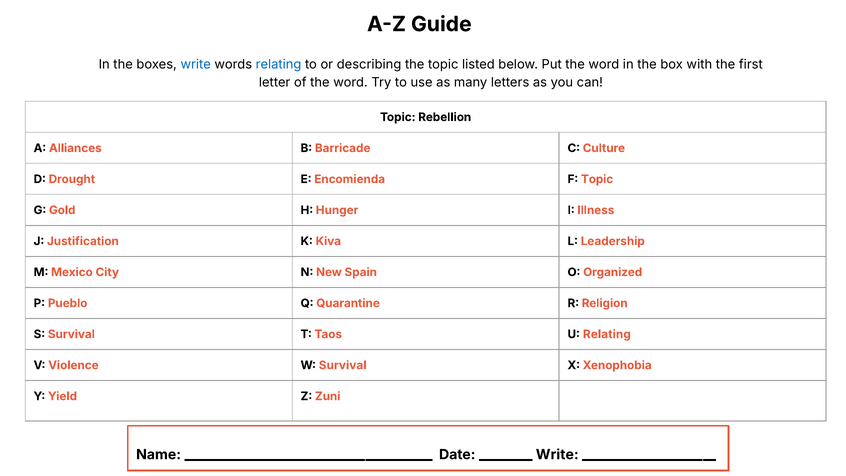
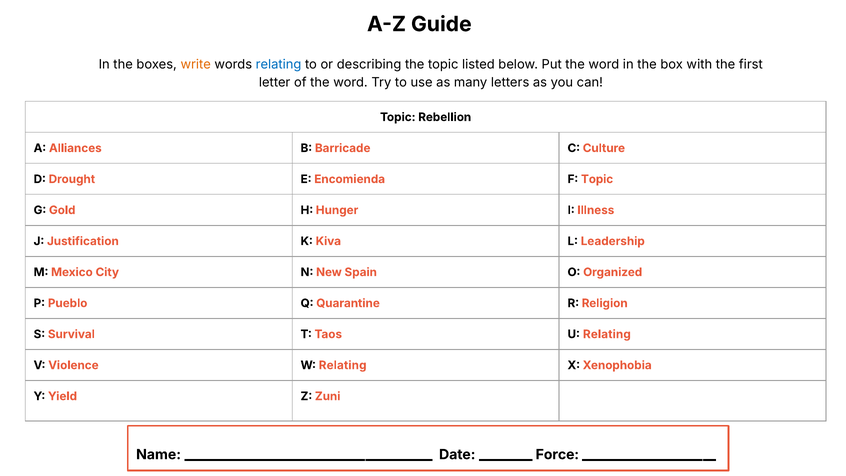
write colour: blue -> orange (196, 64)
W Survival: Survival -> Relating (343, 365)
Write: Write -> Force (557, 454)
